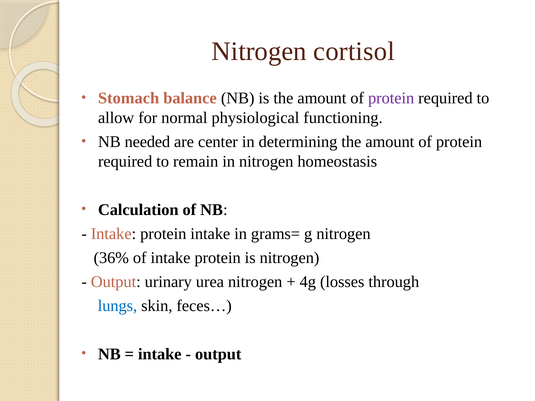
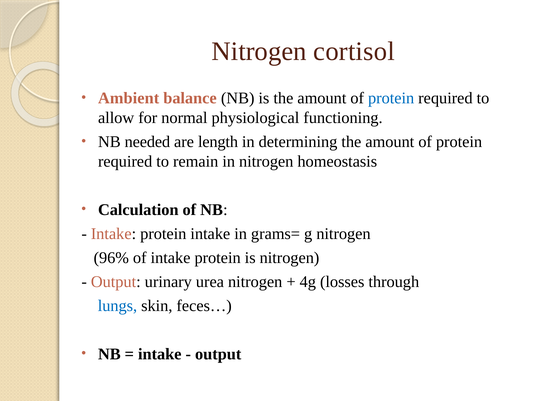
Stomach: Stomach -> Ambient (129, 98)
protein colour: purple -> blue (391, 98)
center: center -> length (218, 142)
36%: 36% -> 96% (111, 258)
